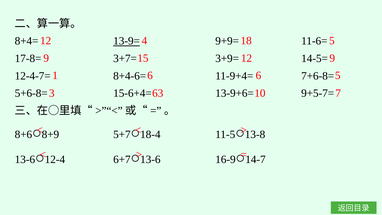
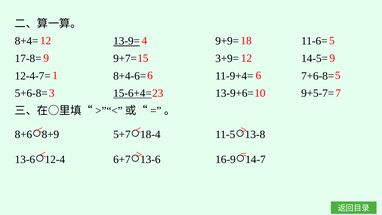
3+7=: 3+7= -> 9+7= (125, 58)
63: 63 -> 23 (158, 93)
15-6+4= underline: none -> present (132, 93)
